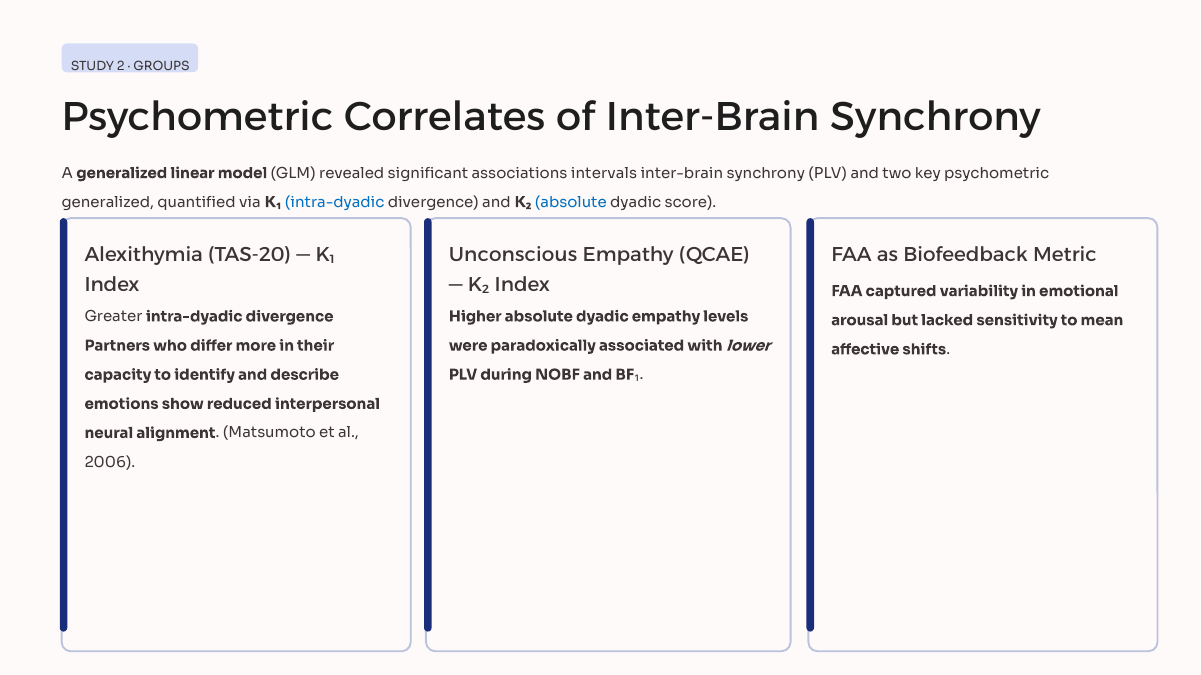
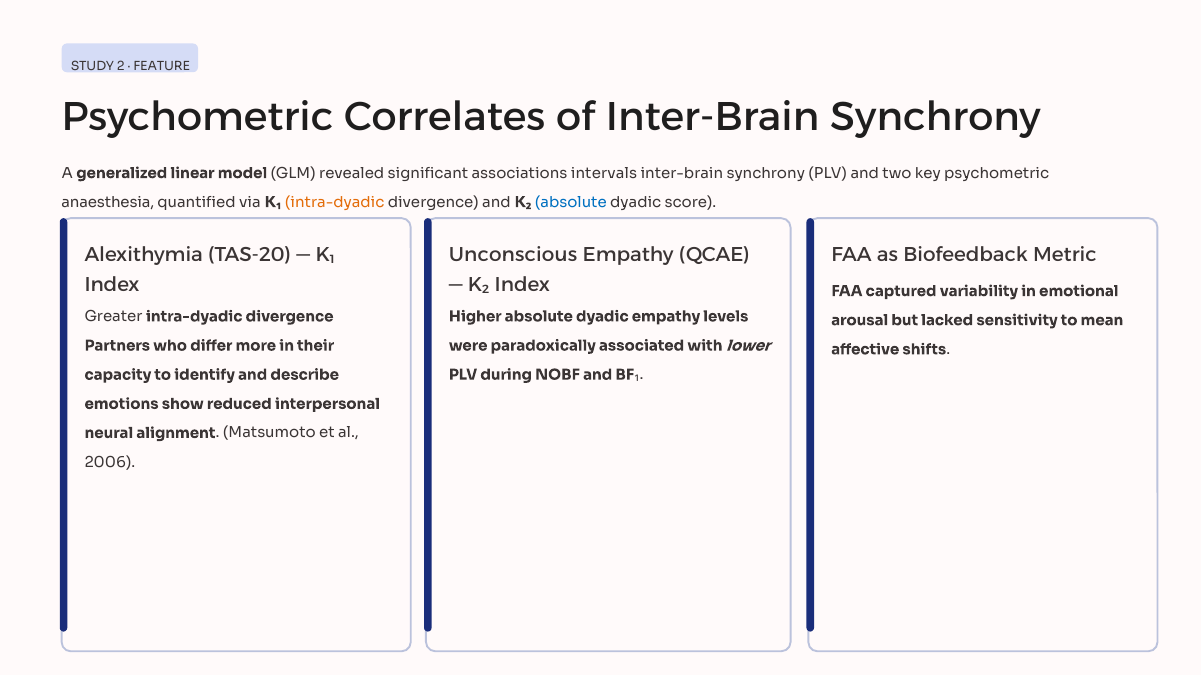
GROUPS: GROUPS -> FEATURE (162, 66)
generalized: generalized -> anaesthesia (108, 202)
intra-dyadic colour: blue -> orange (335, 202)
